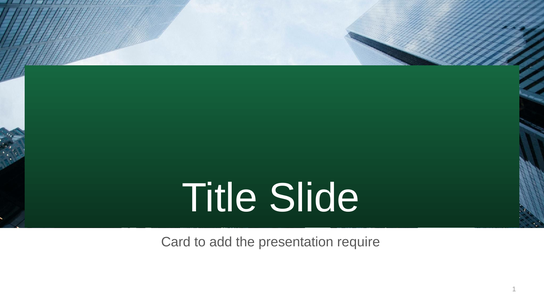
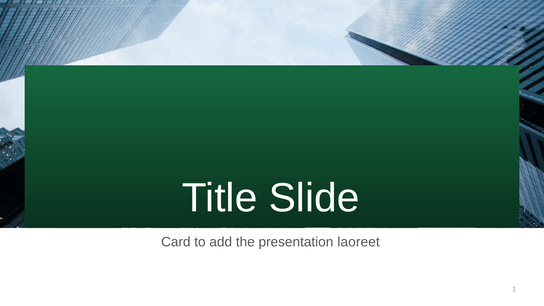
require: require -> laoreet (359, 242)
